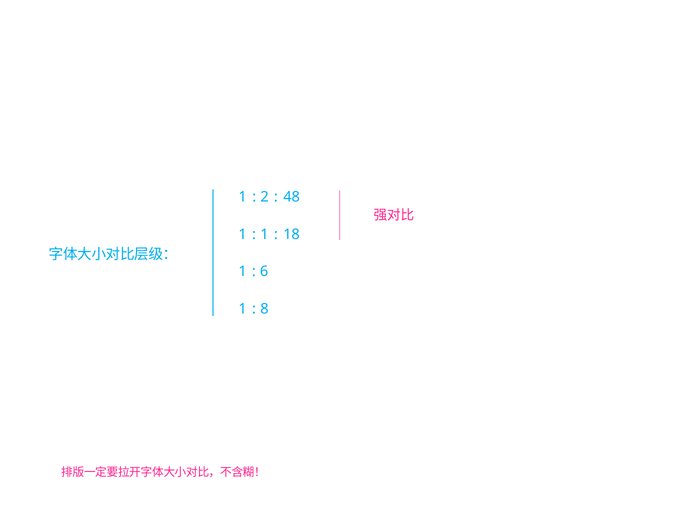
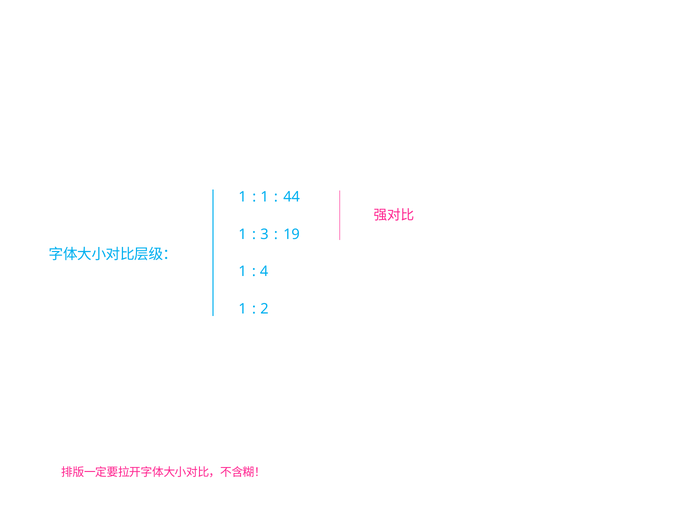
2: 2 -> 1 (265, 197)
48: 48 -> 44 (292, 197)
1: 1 -> 3 (264, 234)
18: 18 -> 19 (292, 234)
6: 6 -> 4 (264, 272)
8: 8 -> 2 (264, 309)
